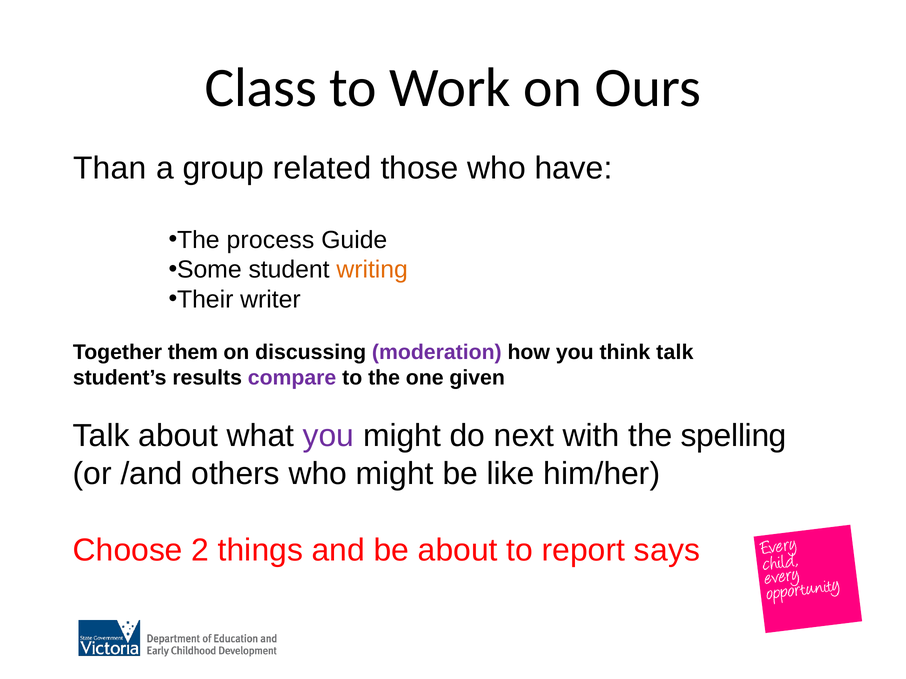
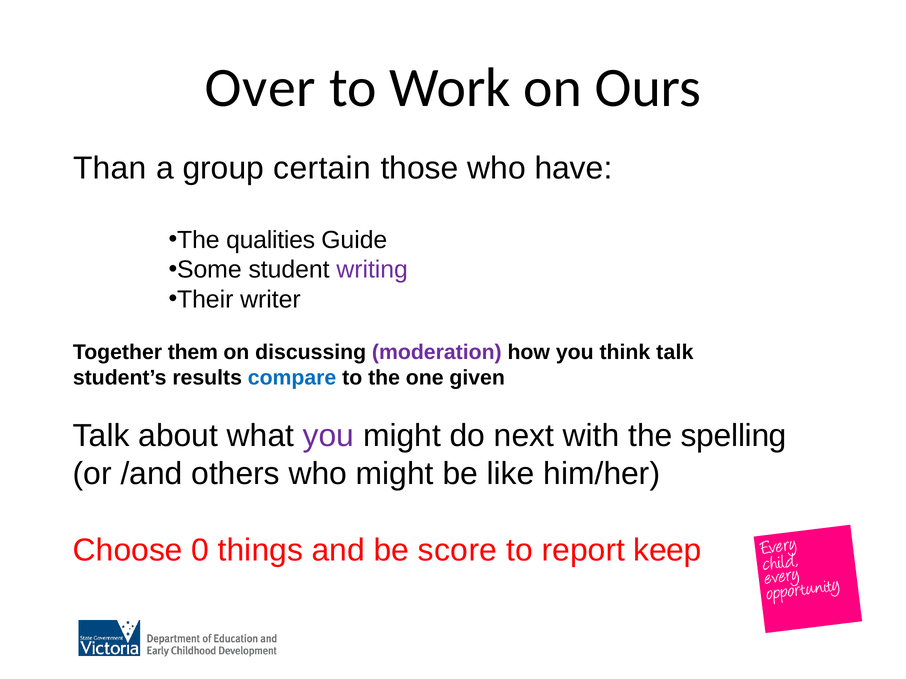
Class: Class -> Over (260, 88)
related: related -> certain (322, 169)
process: process -> qualities (271, 240)
writing colour: orange -> purple (372, 270)
compare colour: purple -> blue (292, 378)
2: 2 -> 0 (200, 551)
be about: about -> score (458, 551)
says: says -> keep (667, 551)
